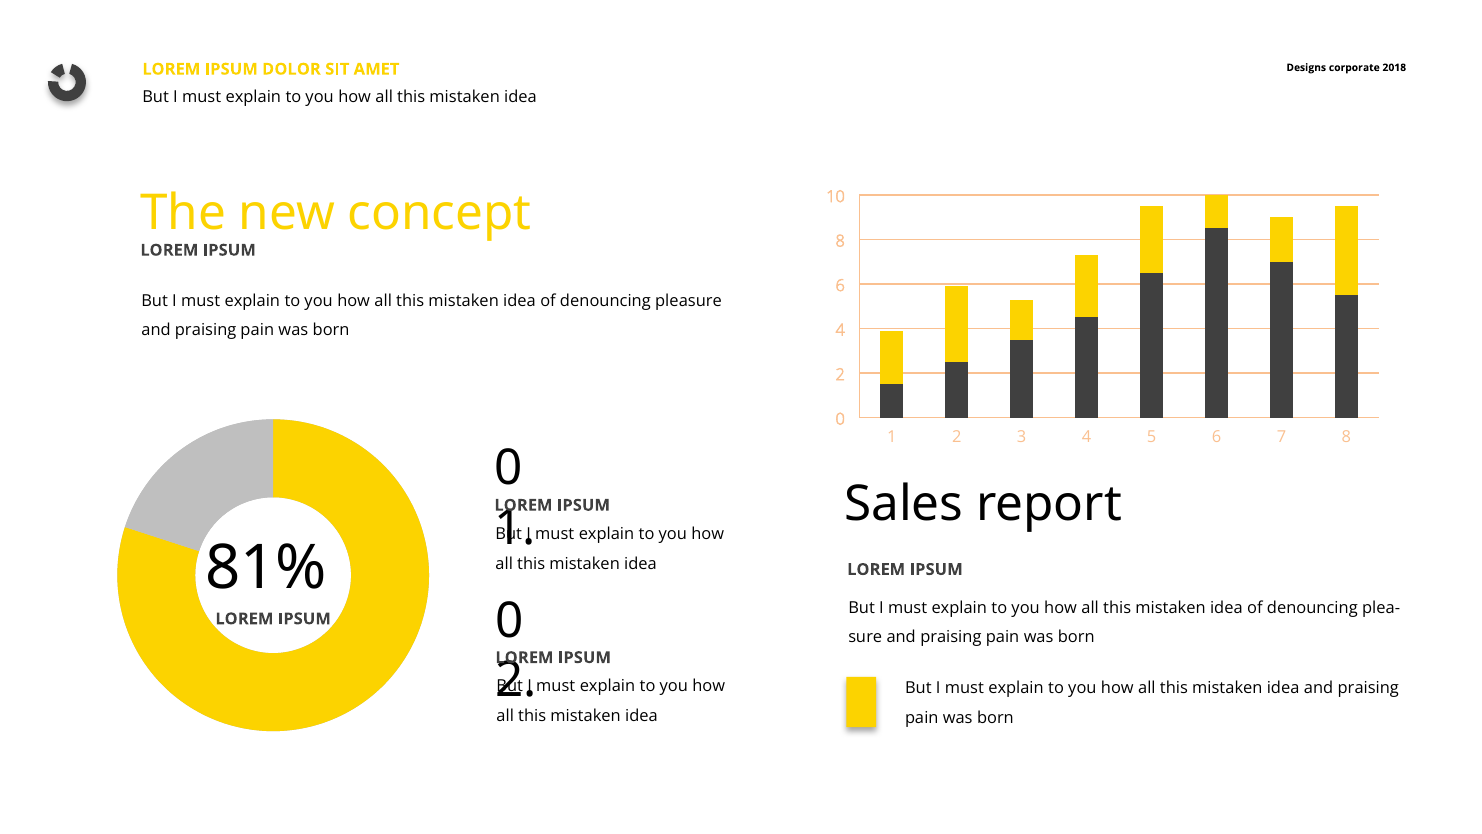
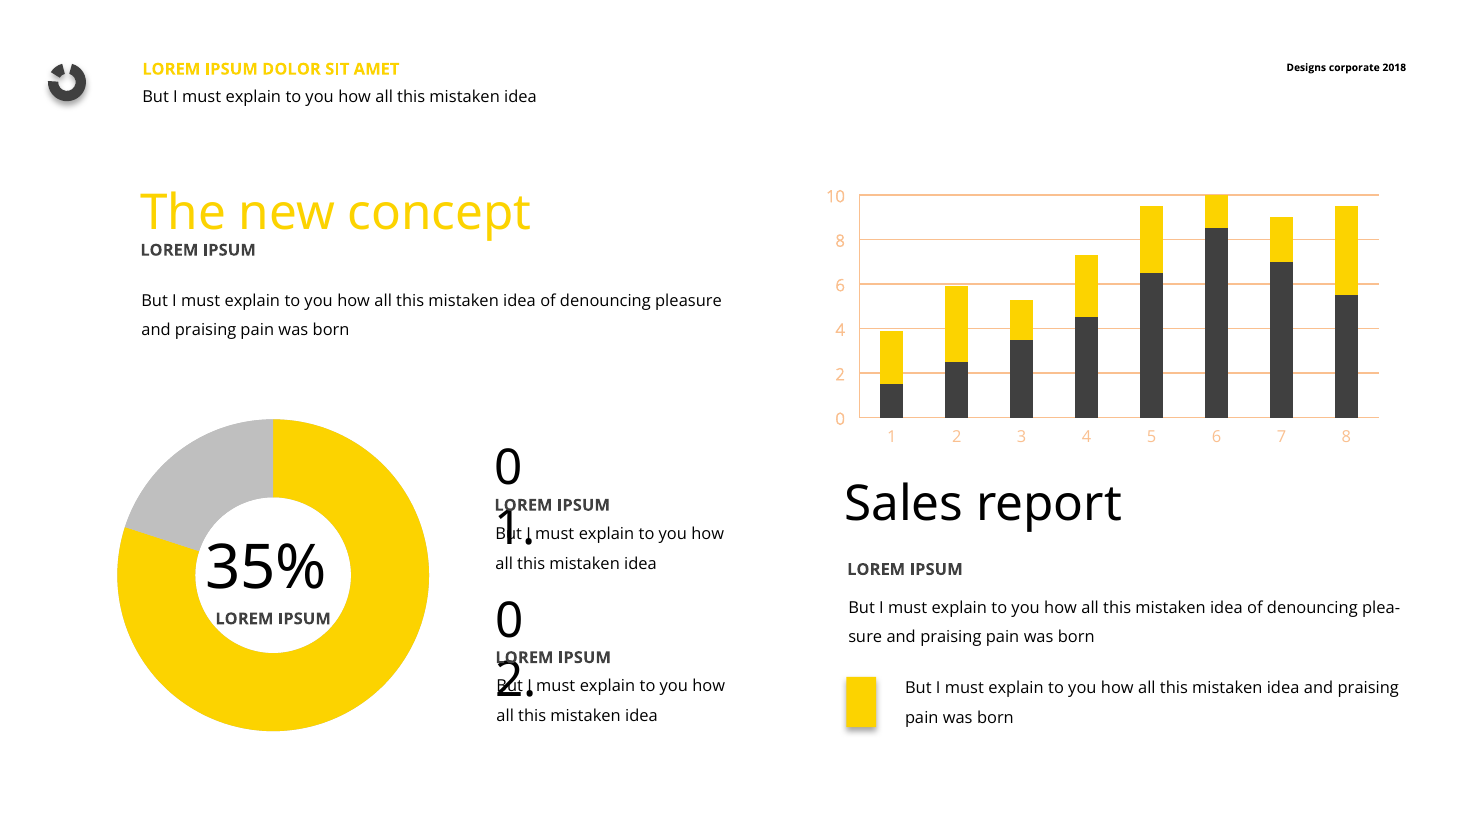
81%: 81% -> 35% (266, 568)
